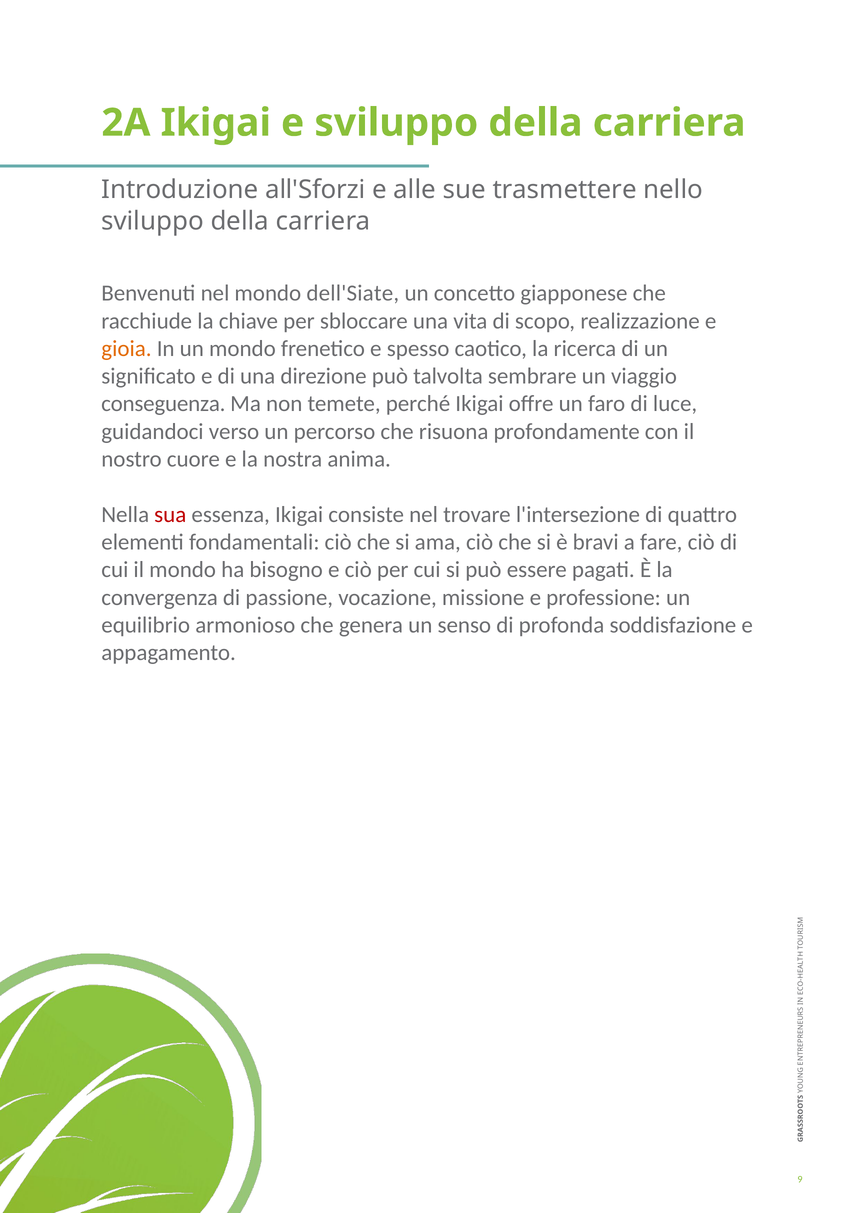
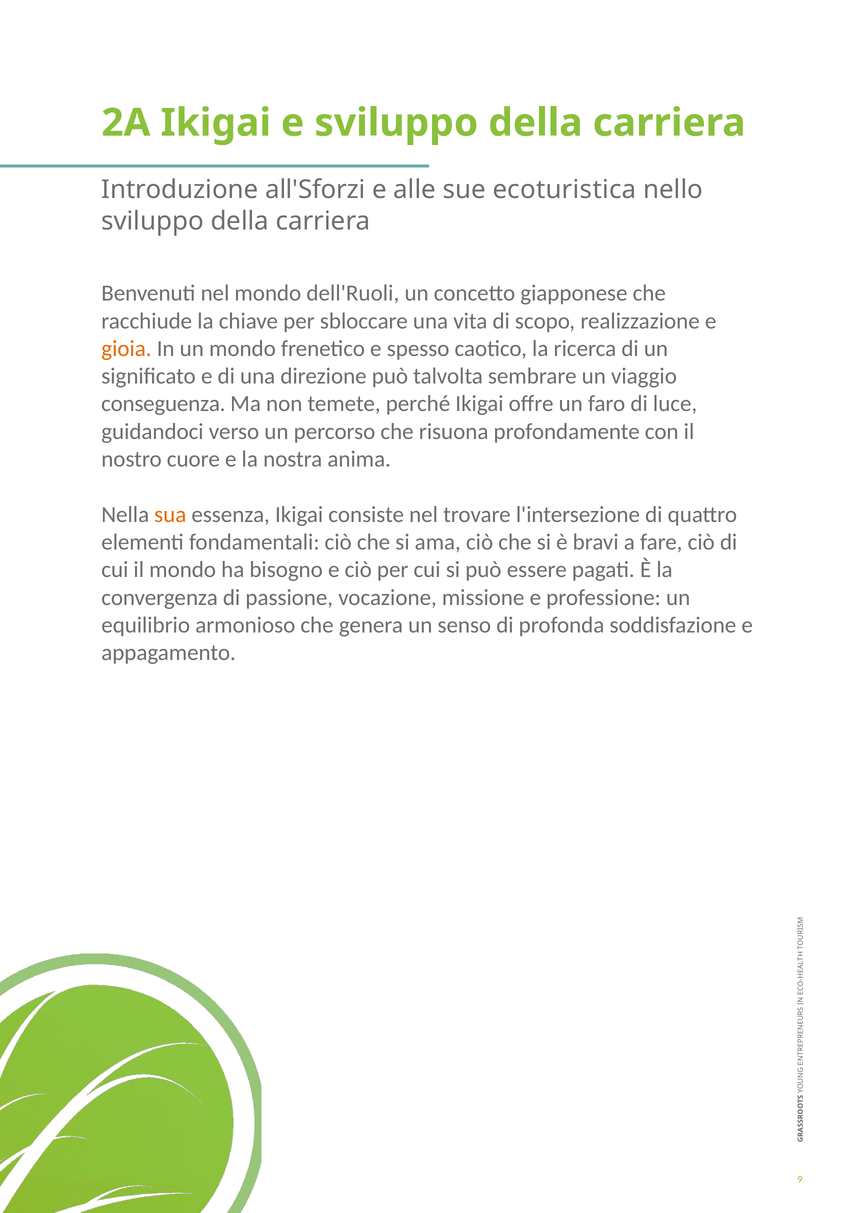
trasmettere: trasmettere -> ecoturistica (564, 190)
dell'Siate: dell'Siate -> dell'Ruoli (353, 293)
sua colour: red -> orange (170, 515)
